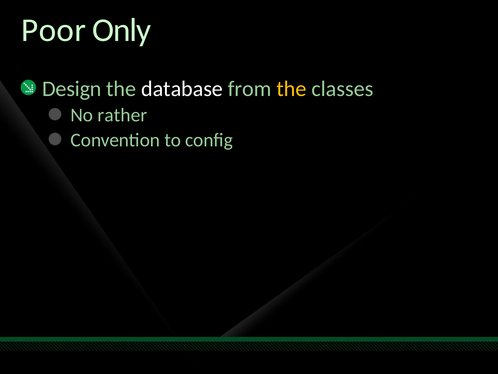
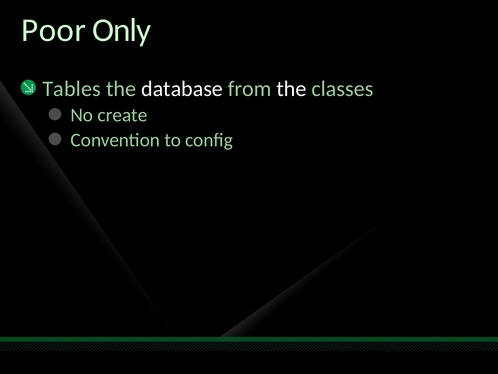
Design: Design -> Tables (72, 89)
the colour: yellow -> white (291, 89)
rather: rather -> create (122, 115)
